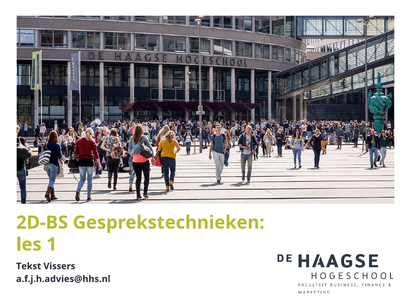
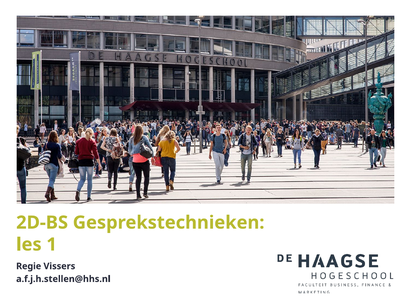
Tekst: Tekst -> Regie (29, 266)
a.f.j.h.advies@hhs.nl: a.f.j.h.advies@hhs.nl -> a.f.j.h.stellen@hhs.nl (63, 279)
